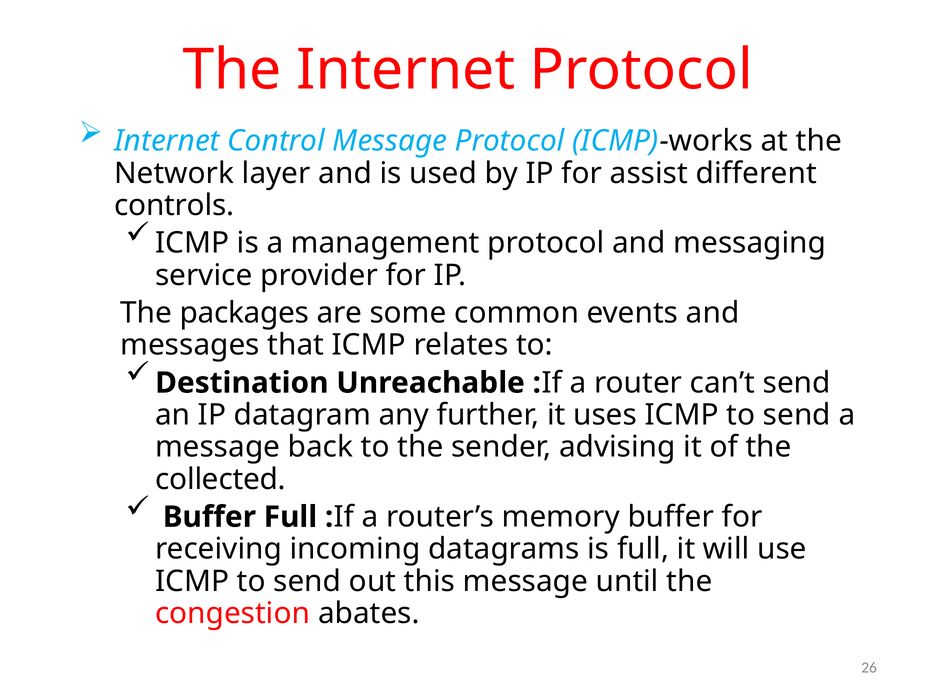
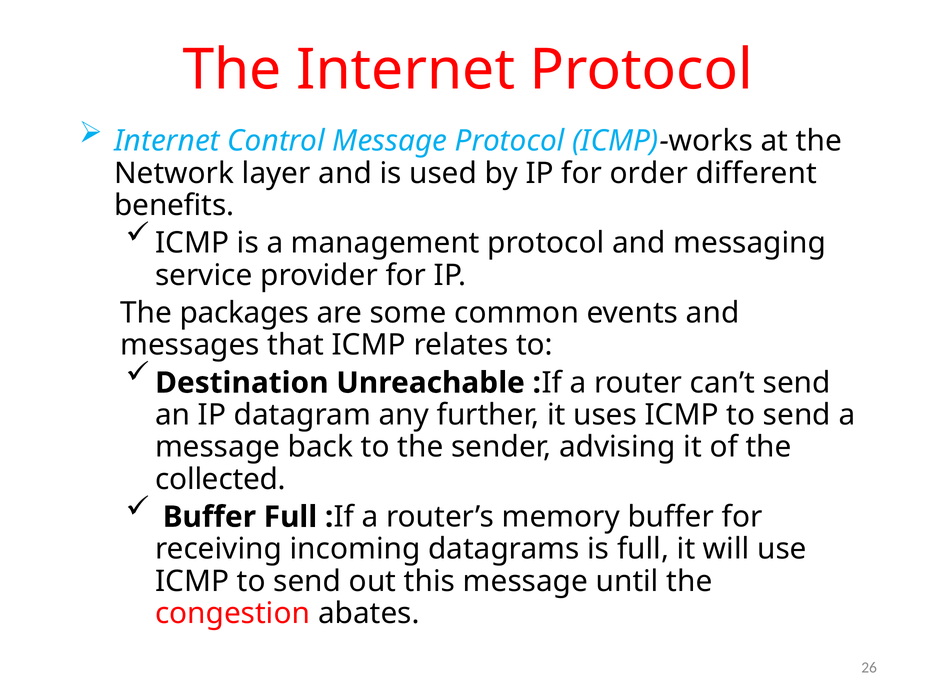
assist: assist -> order (649, 173)
controls: controls -> benefits (174, 206)
